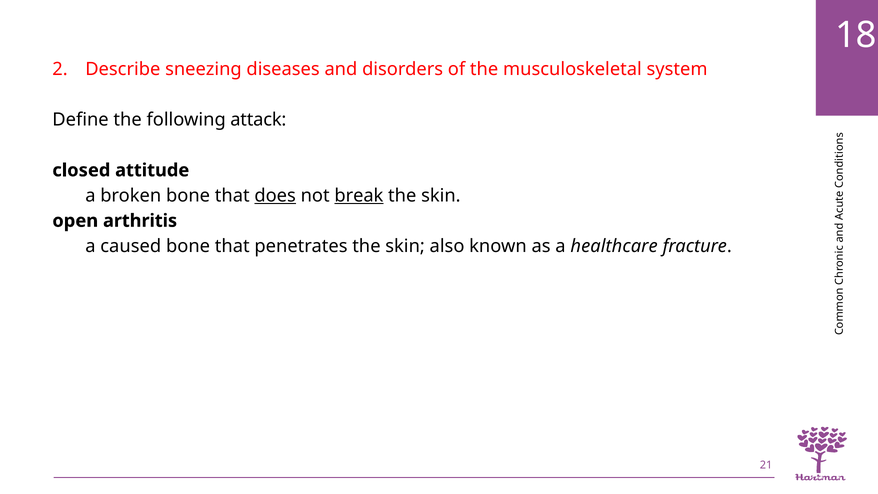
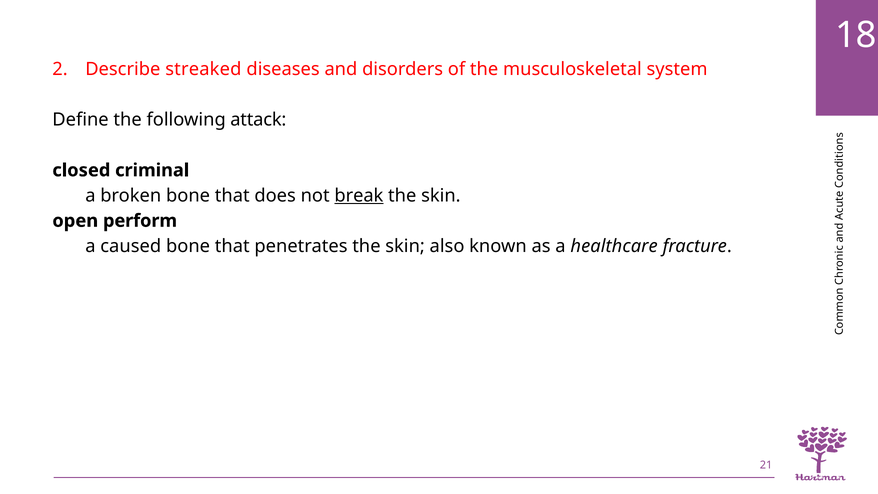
sneezing: sneezing -> streaked (203, 69)
attitude: attitude -> criminal (152, 170)
does underline: present -> none (275, 196)
arthritis: arthritis -> perform (140, 221)
